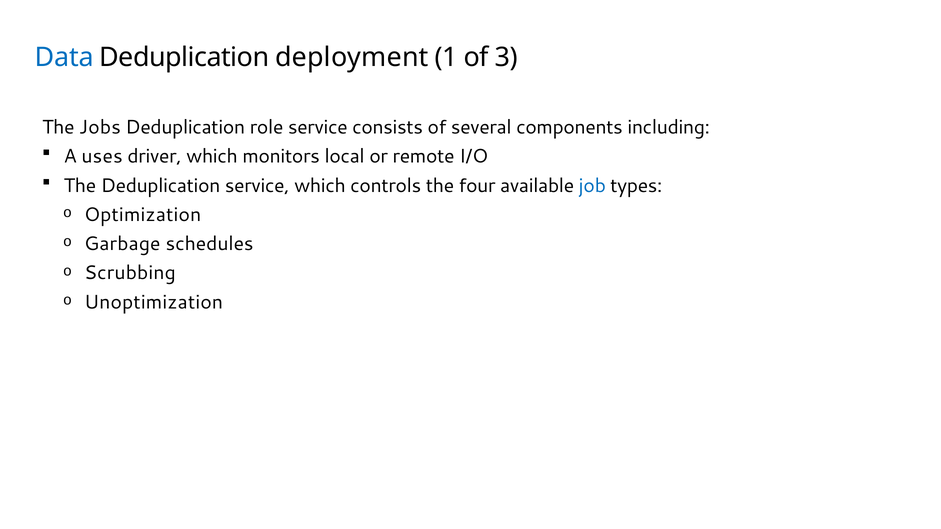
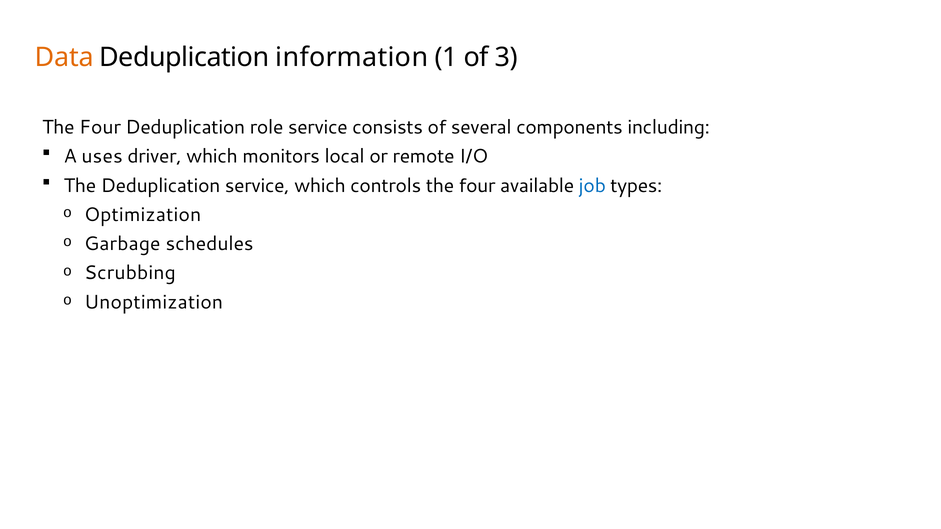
Data colour: blue -> orange (64, 57)
deployment: deployment -> information (352, 57)
Jobs: Jobs -> Four (100, 127)
